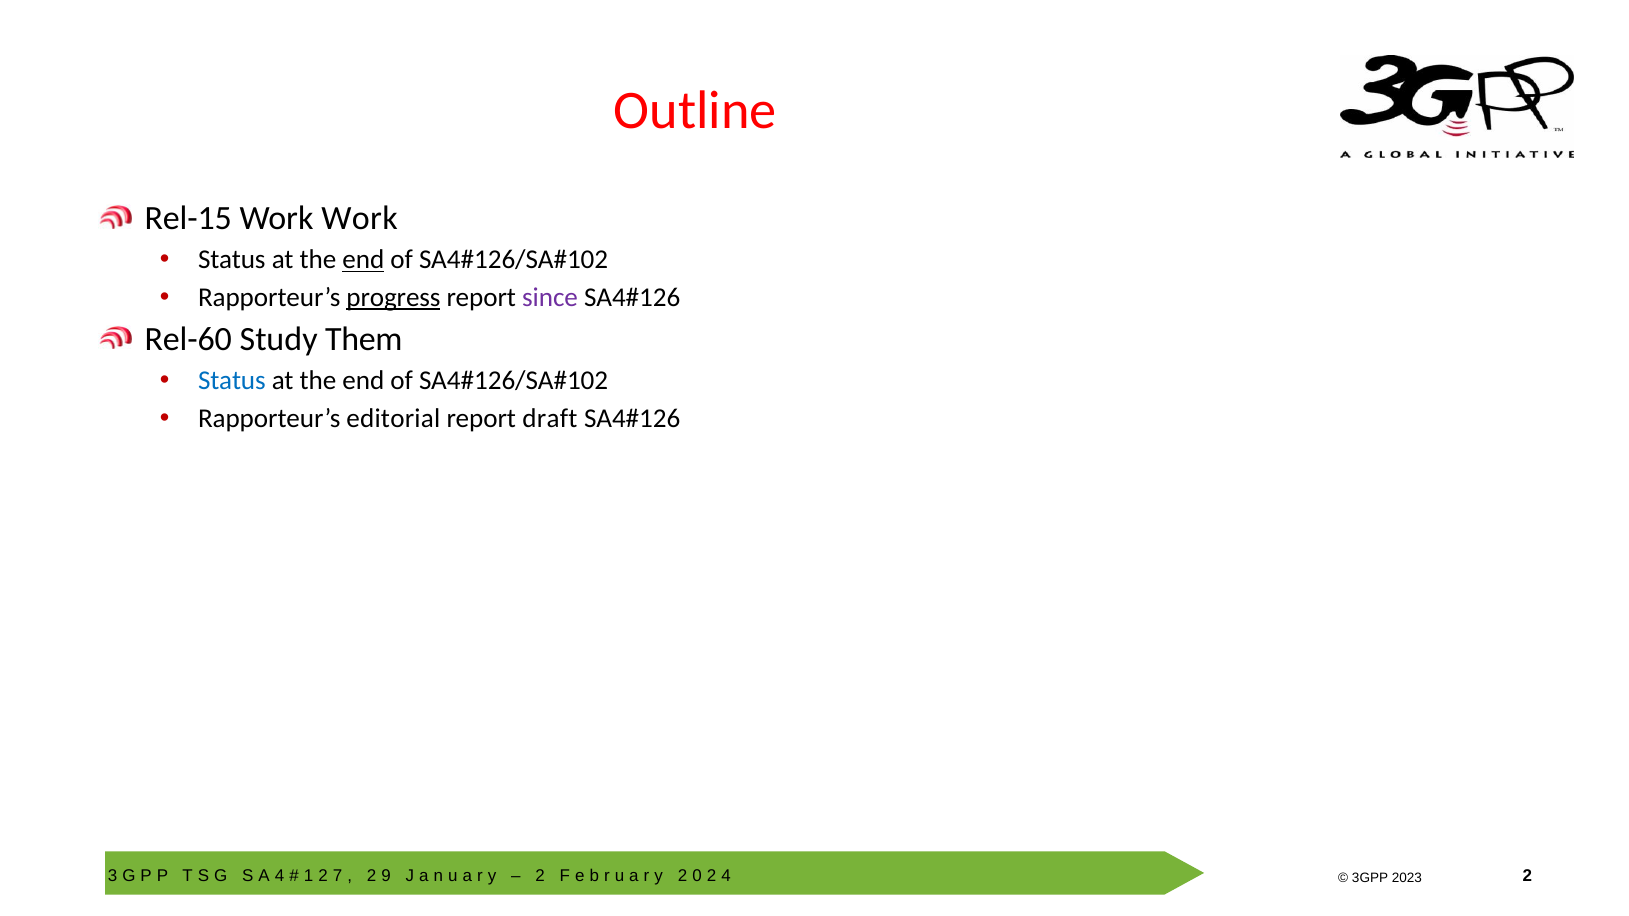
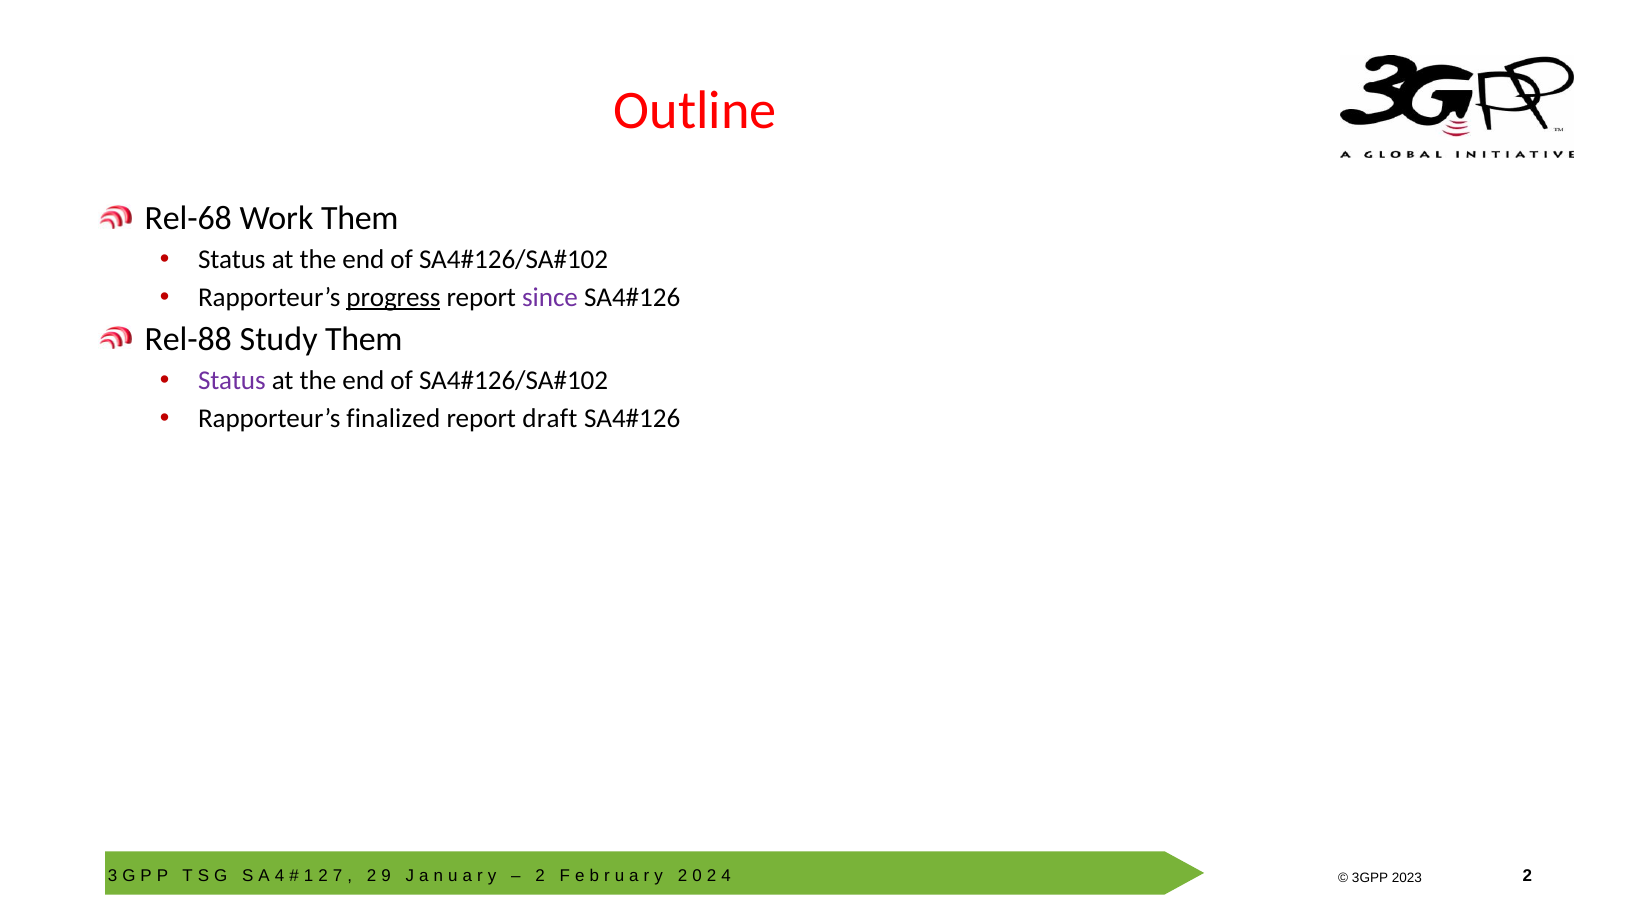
Rel-15: Rel-15 -> Rel-68 (188, 219)
Work Work: Work -> Them (360, 219)
end underline: present -> none (363, 260)
Rel-60: Rel-60 -> Rel-88 (188, 339)
Status colour: blue -> purple (232, 381)
editorial: editorial -> finalized (393, 418)
